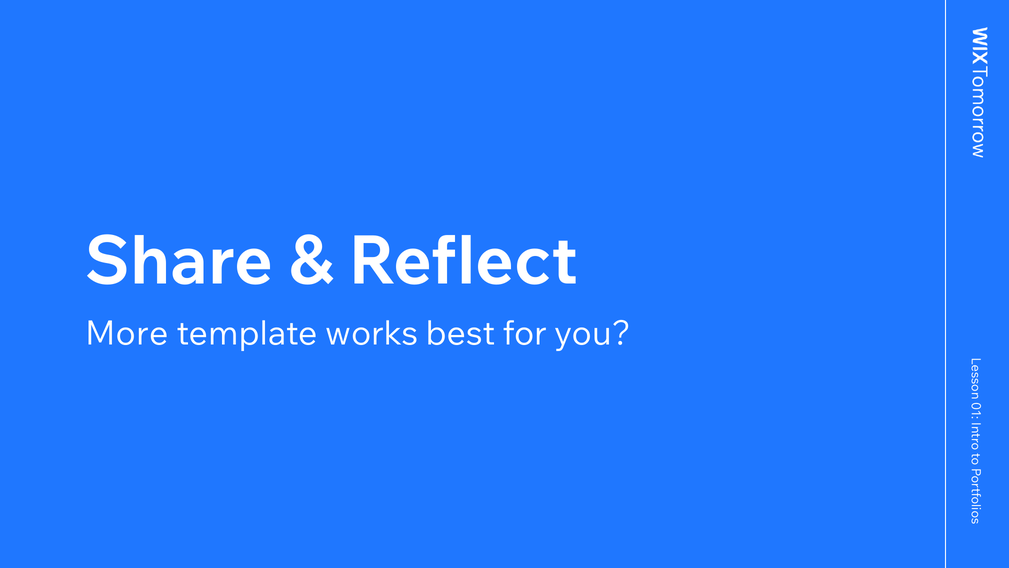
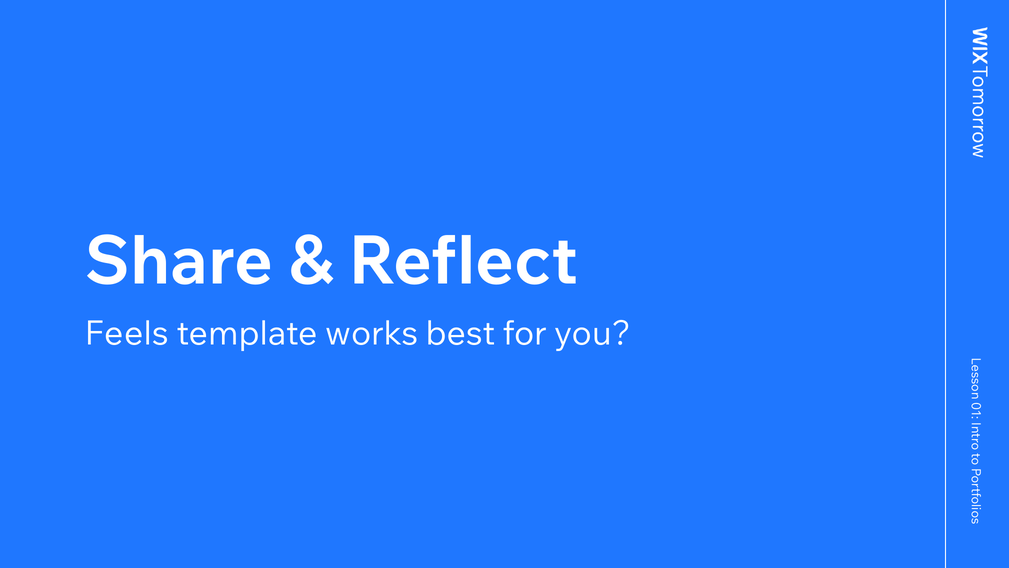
More: More -> Feels (127, 334)
